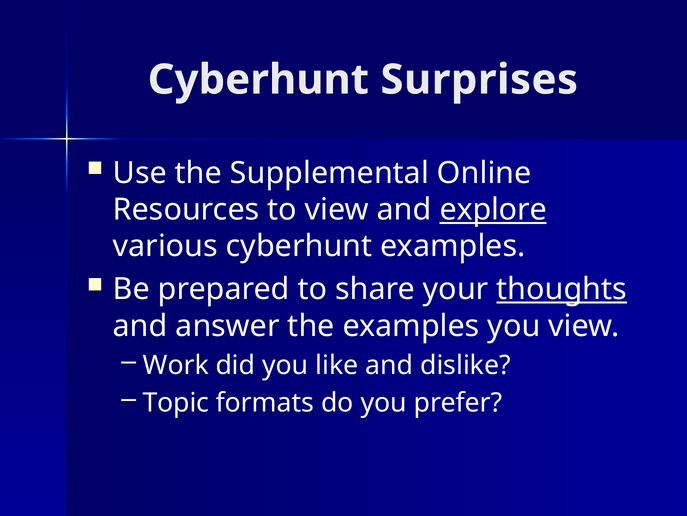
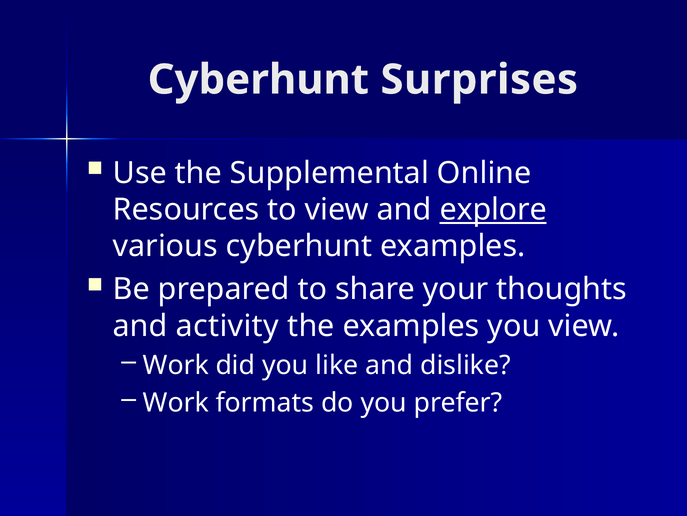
thoughts underline: present -> none (562, 289)
answer: answer -> activity (227, 325)
Topic: Topic -> Work (176, 402)
